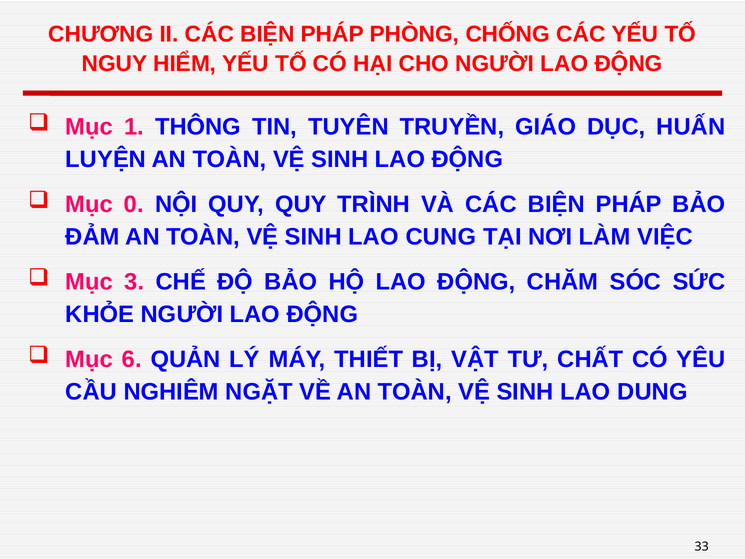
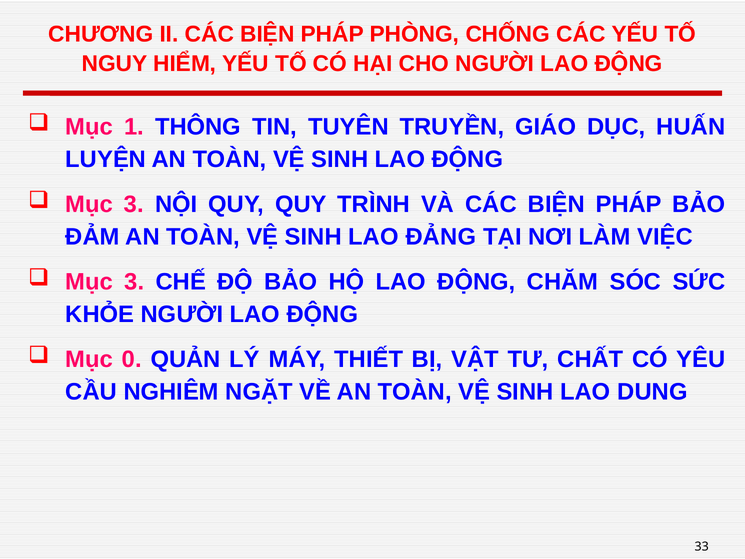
0: 0 -> 3 (134, 204)
CUNG: CUNG -> ĐẢNG (441, 237)
6: 6 -> 0 (132, 359)
